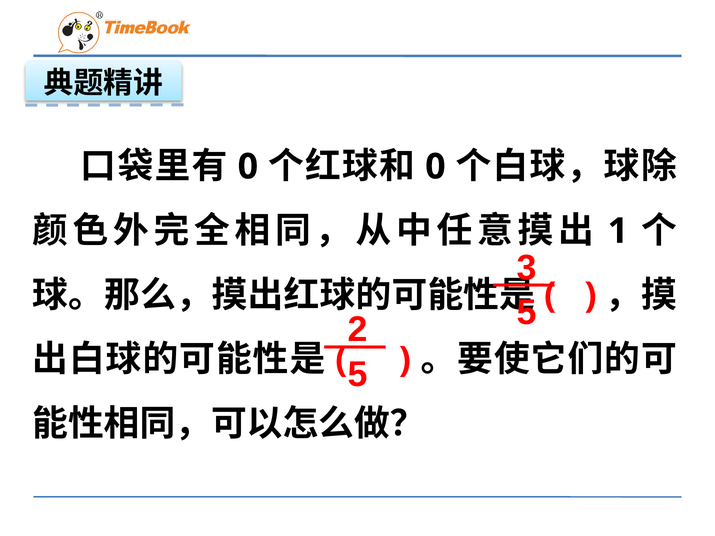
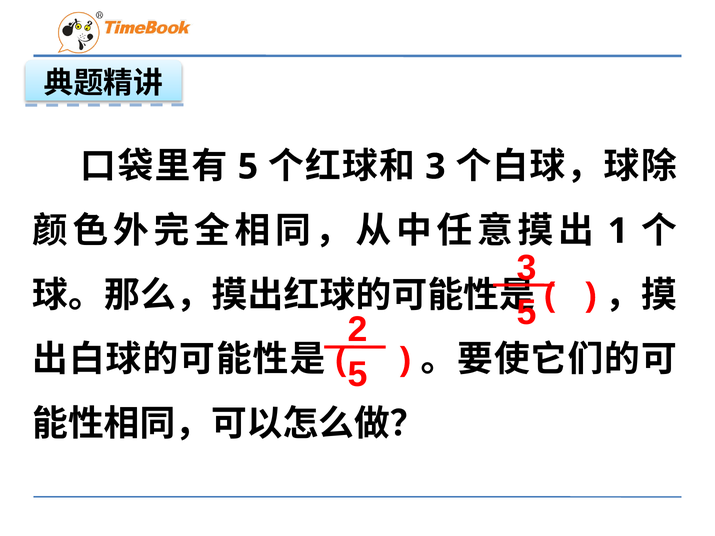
0: 0 -> 5 (248, 167)
0: 0 -> 3 (435, 167)
